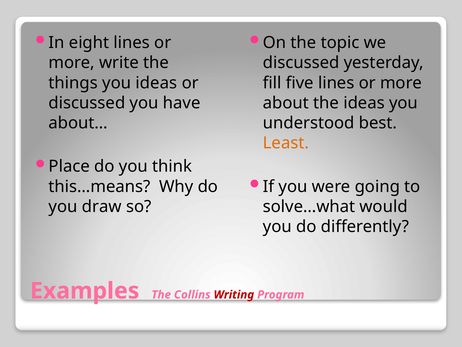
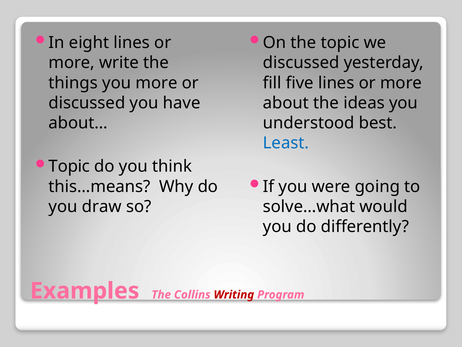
you ideas: ideas -> more (156, 83)
Least colour: orange -> blue (286, 143)
Place: Place -> Topic (69, 166)
